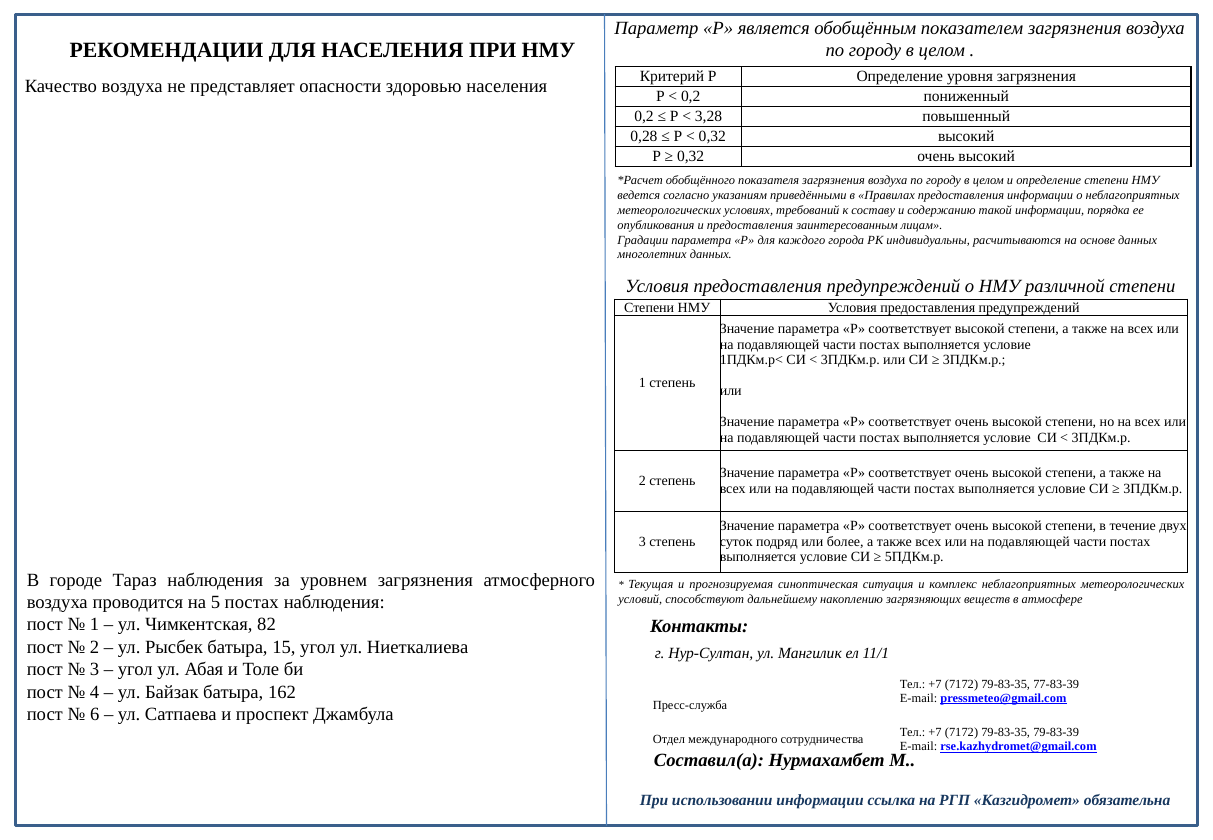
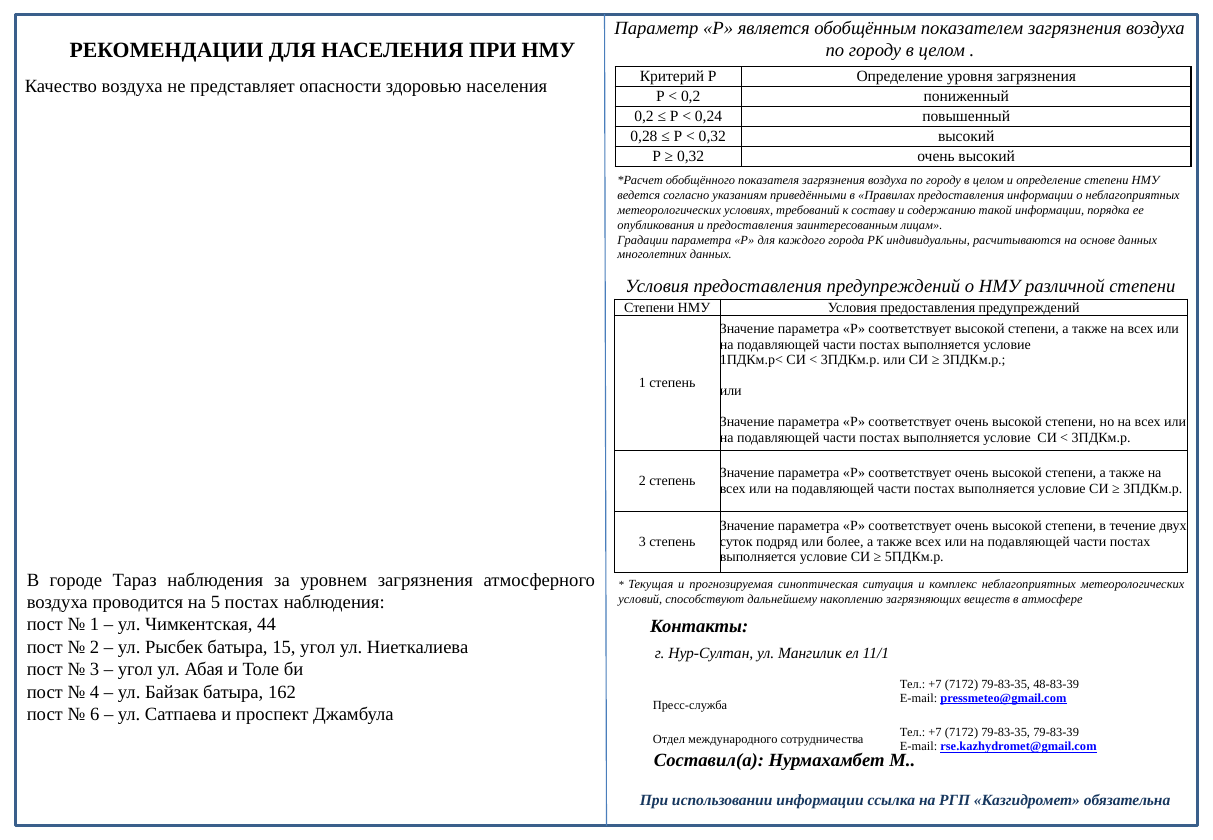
3,28: 3,28 -> 0,24 (709, 116)
82: 82 -> 44 (267, 624)
77-83-39: 77-83-39 -> 48-83-39 (1056, 684)
